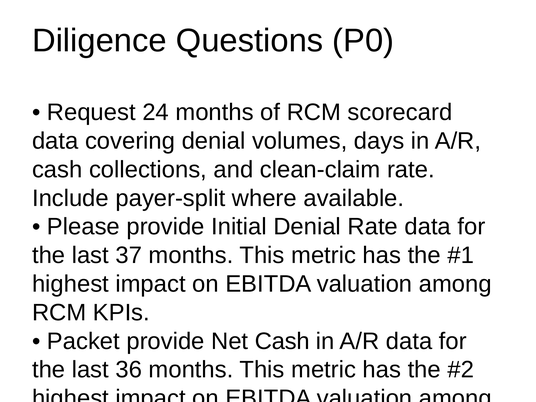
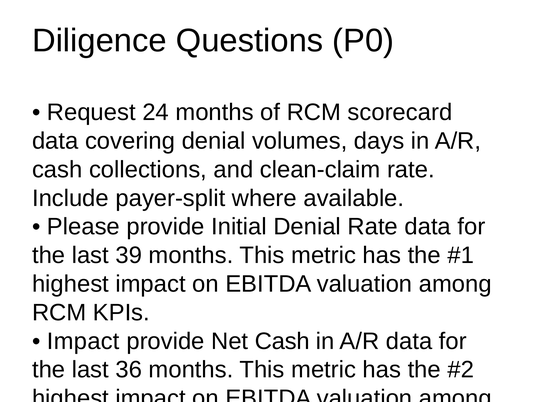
37: 37 -> 39 (129, 255)
Packet: Packet -> Impact (83, 341)
